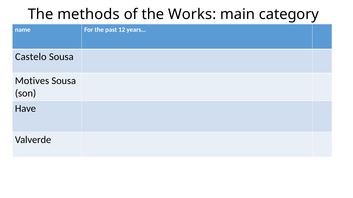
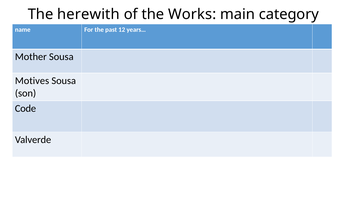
methods: methods -> herewith (89, 14)
Castelo: Castelo -> Mother (31, 57)
Have: Have -> Code (25, 109)
